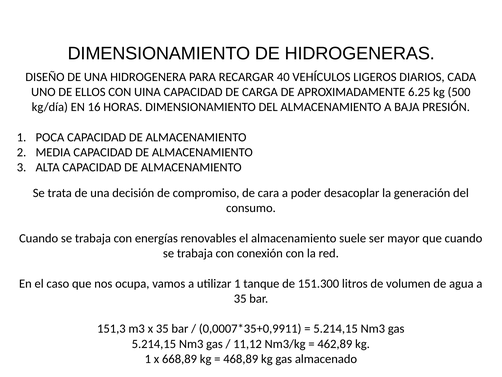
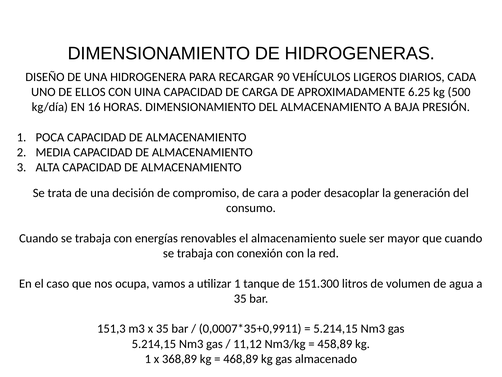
40: 40 -> 90 (283, 77)
462,89: 462,89 -> 458,89 (335, 343)
668,89: 668,89 -> 368,89 (180, 358)
